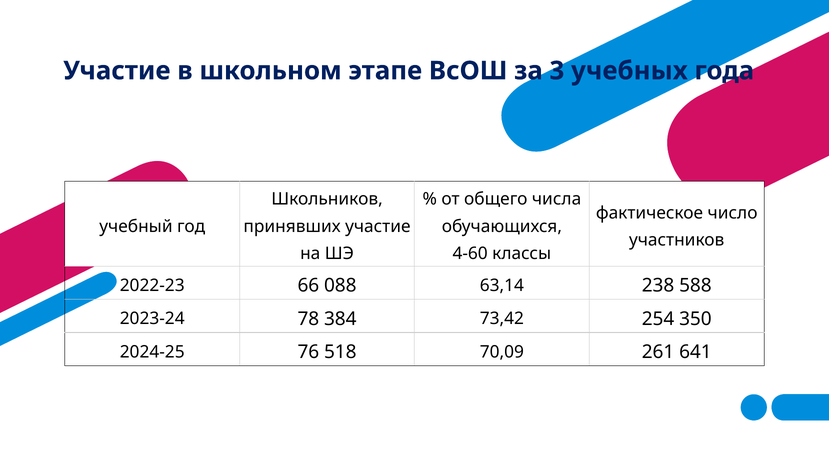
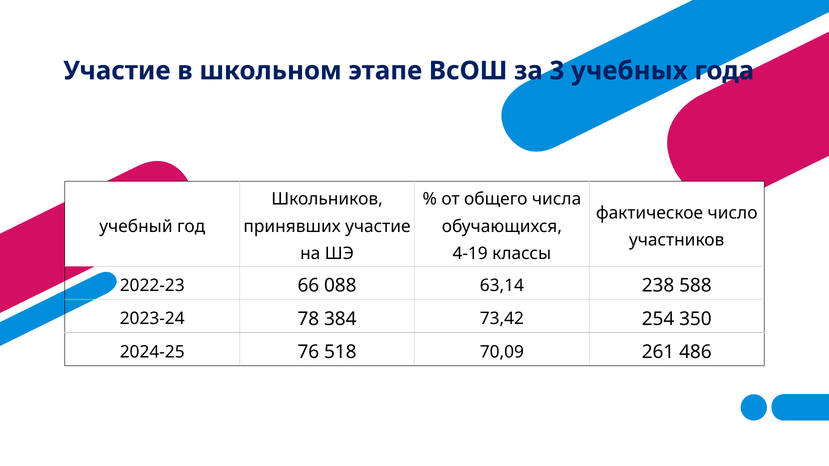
4-60: 4-60 -> 4-19 (470, 254)
641: 641 -> 486 (695, 352)
